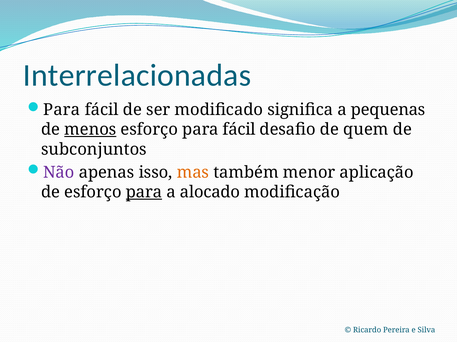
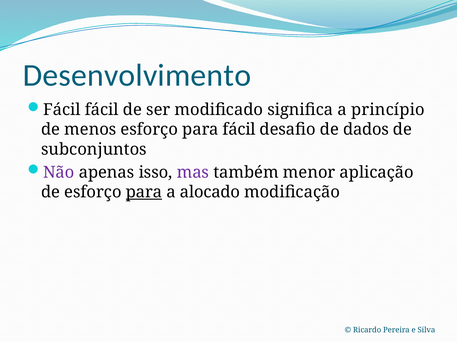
Interrelacionadas: Interrelacionadas -> Desenvolvimento (137, 75)
Para: Para -> Fácil (62, 110)
pequenas: pequenas -> princípio (388, 110)
menos underline: present -> none (90, 130)
quem: quem -> dados (366, 130)
mas colour: orange -> purple (193, 173)
